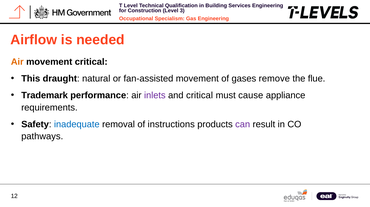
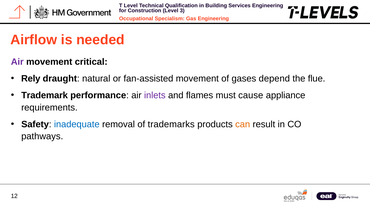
Air colour: orange -> purple (17, 62)
This: This -> Rely (31, 78)
remove: remove -> depend (274, 78)
and critical: critical -> flames (200, 95)
instructions: instructions -> trademarks (171, 124)
can colour: purple -> orange (243, 124)
